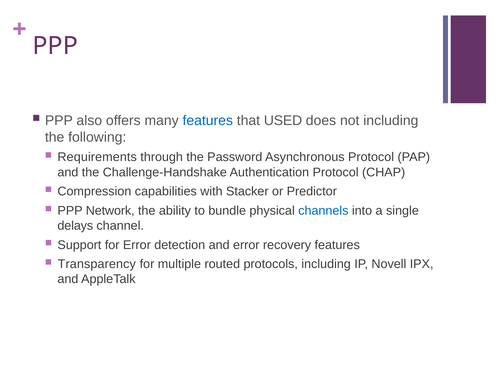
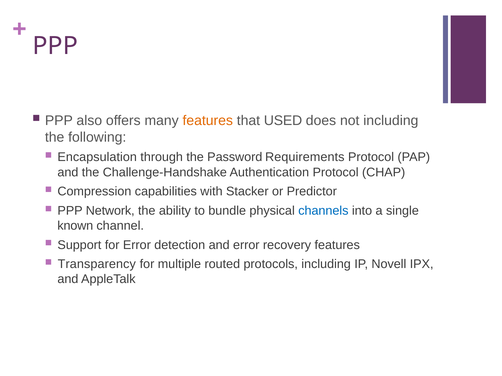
features colour: blue -> orange (208, 121)
Requirements: Requirements -> Encapsulation (97, 157)
Asynchronous: Asynchronous -> Requirements (305, 157)
delays: delays -> known (75, 226)
